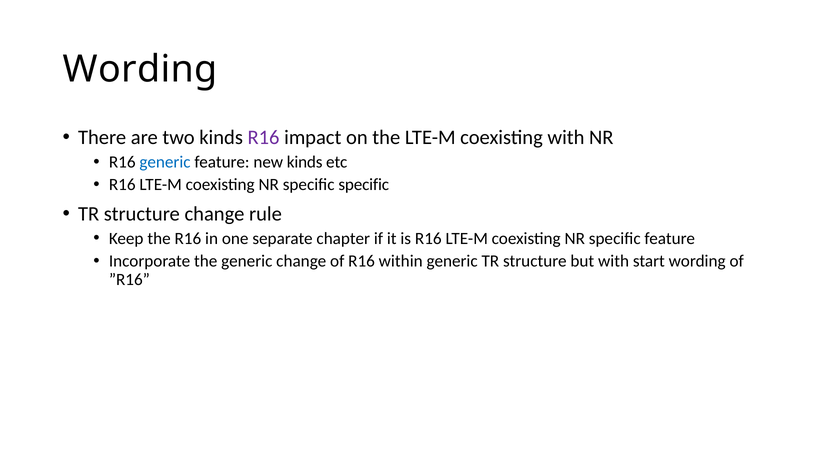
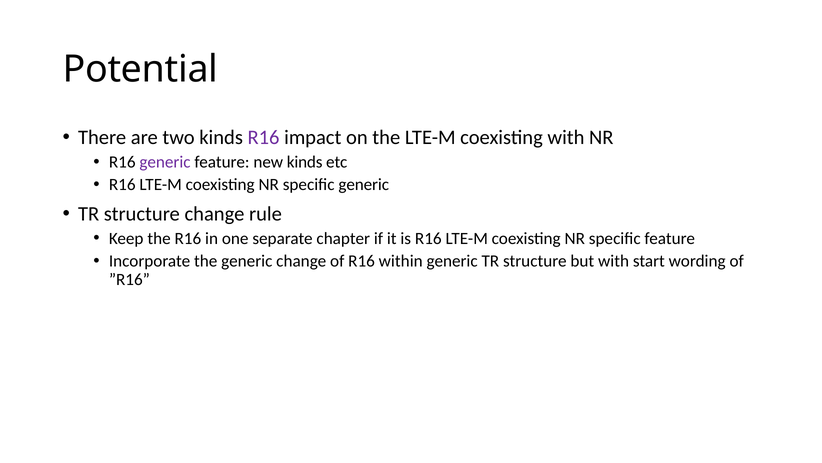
Wording: Wording -> Potential (140, 69)
generic colour: blue -> purple (165, 162)
specific specific: specific -> generic (364, 185)
